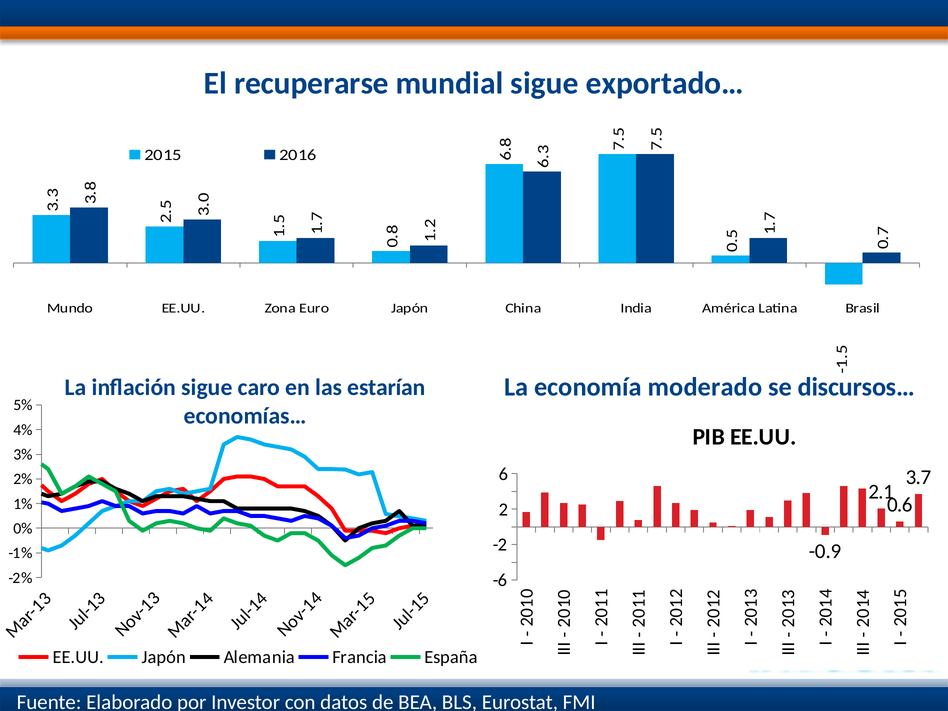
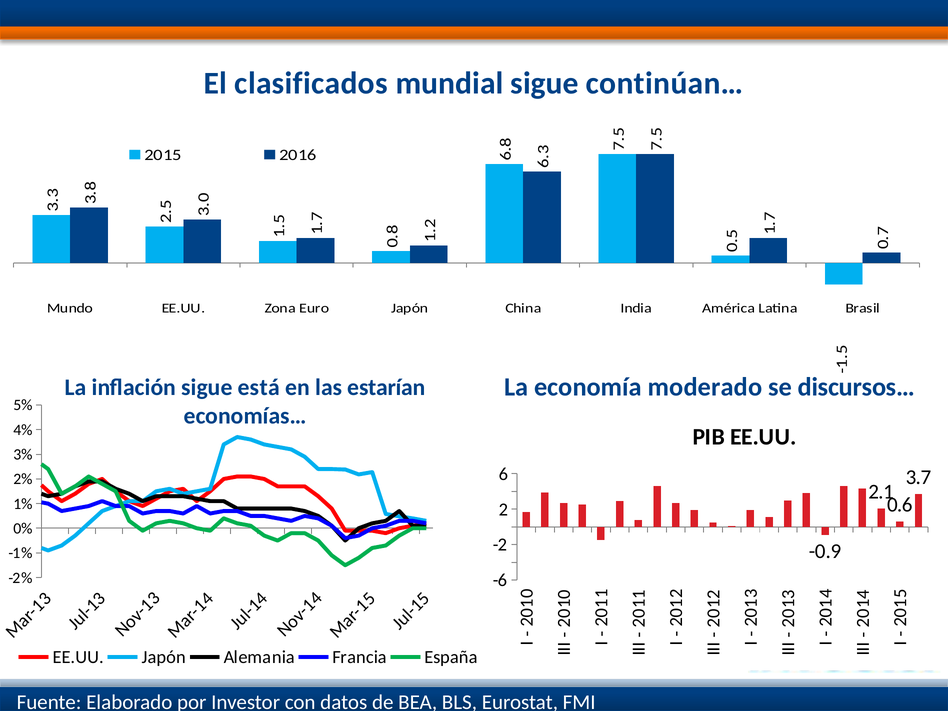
recuperarse: recuperarse -> clasificados (311, 83)
exportado…: exportado… -> continúan… (665, 83)
caro: caro -> está (259, 387)
